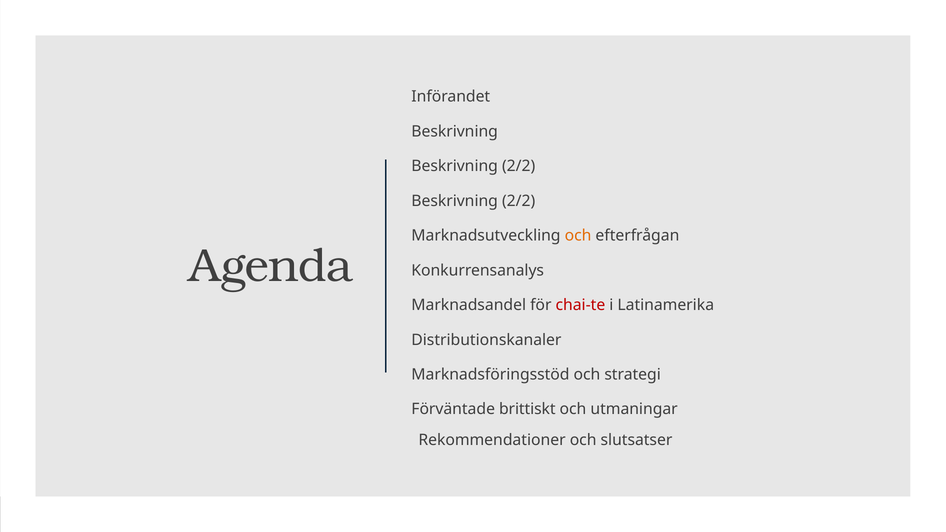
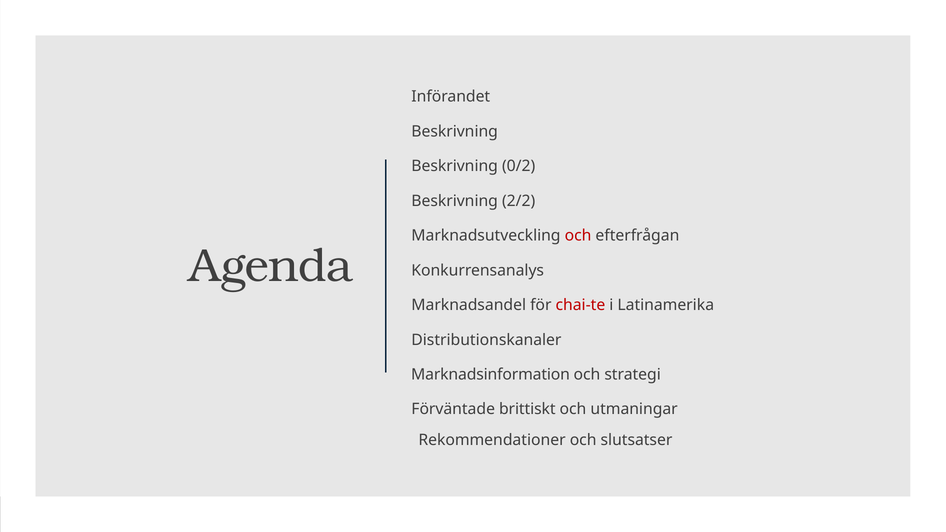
2/2: 2/2 -> 0/2 (519, 166)
och colour: orange -> red (578, 236)
Marknadsföringsstöd: Marknadsföringsstöd -> Marknadsinformation (491, 375)
